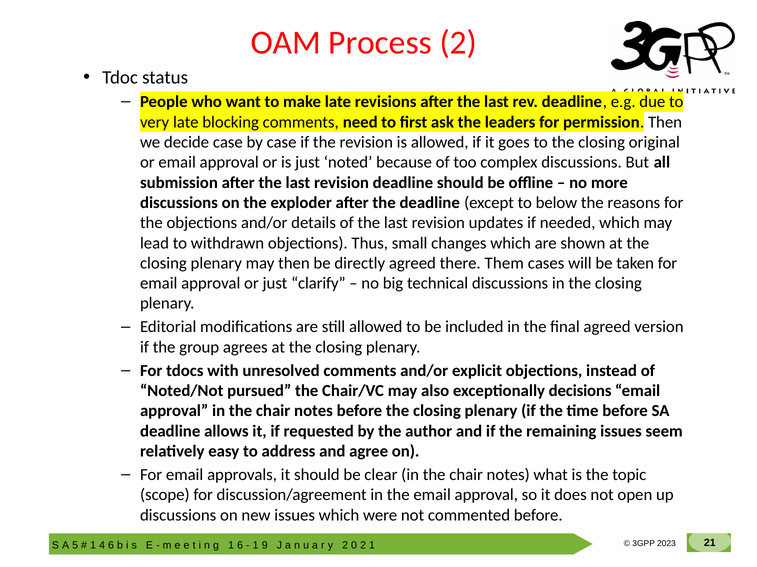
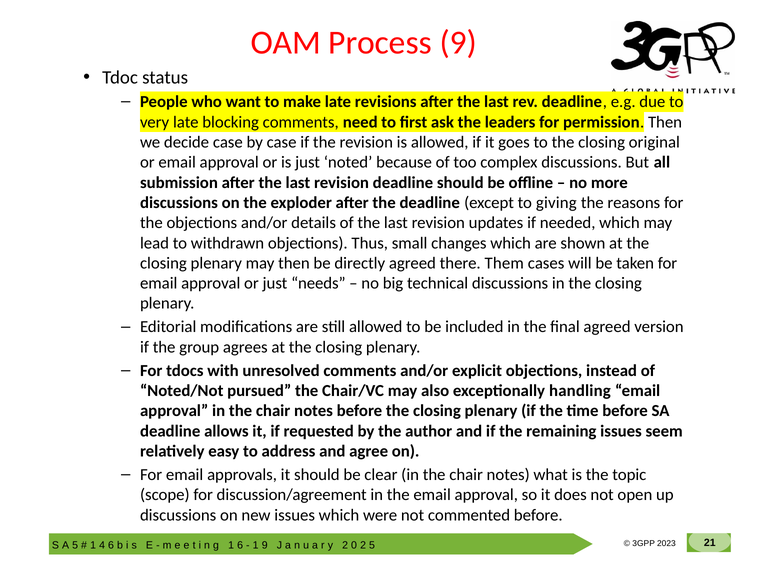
Process 2: 2 -> 9 (458, 43)
below: below -> giving (556, 203)
clarify: clarify -> needs (318, 284)
decisions: decisions -> handling (580, 391)
1: 1 -> 5 (372, 546)
